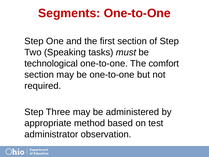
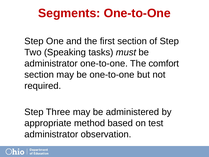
technological: technological -> administrator (51, 63)
